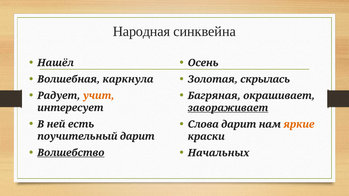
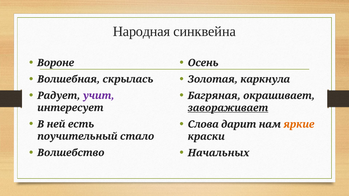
Нашёл: Нашёл -> Вороне (56, 63)
каркнула: каркнула -> скрылась (128, 79)
скрылась: скрылась -> каркнула (265, 79)
учит colour: orange -> purple (99, 96)
поучительный дарит: дарит -> стало (137, 137)
Волшебство underline: present -> none (71, 153)
